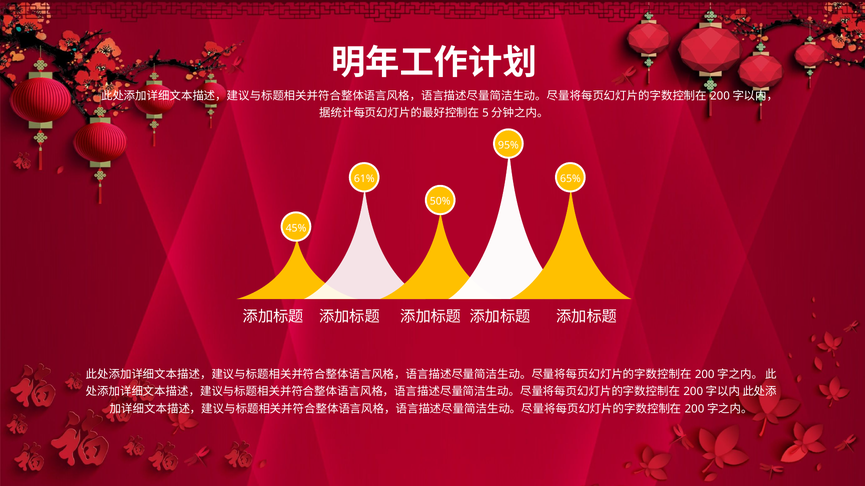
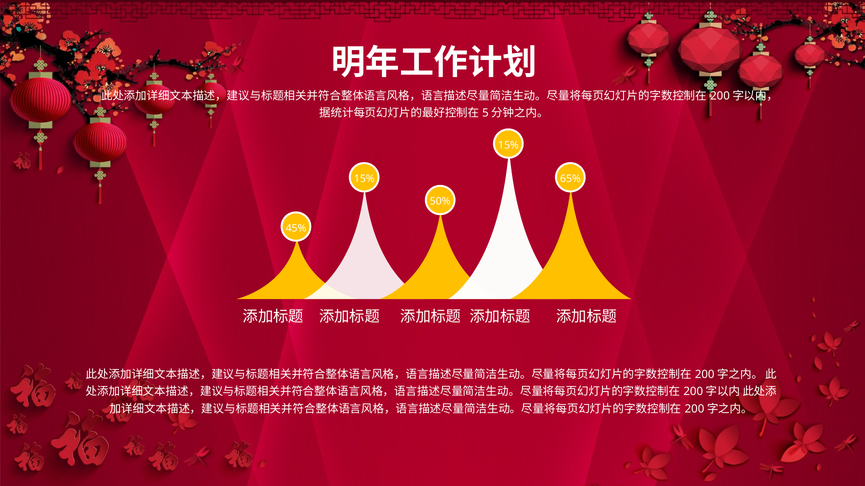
95%: 95% -> 15% (508, 145)
61%: 61% -> 15% (364, 179)
